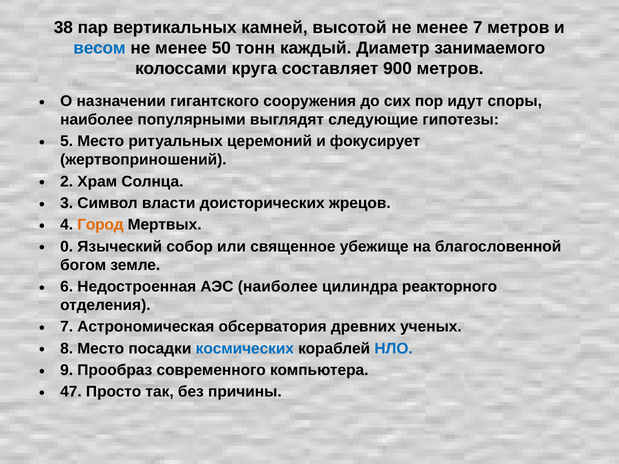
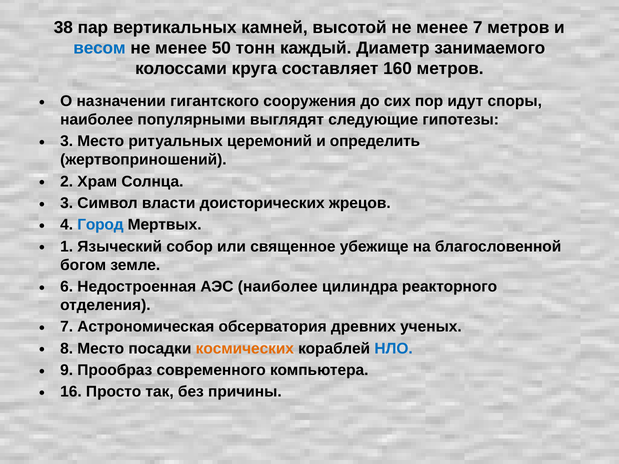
900: 900 -> 160 (397, 69)
5: 5 -> 3 (67, 141)
фокусирует: фокусирует -> определить (375, 141)
Город colour: orange -> blue (100, 225)
0: 0 -> 1 (67, 247)
космических colour: blue -> orange (245, 349)
47: 47 -> 16 (71, 392)
